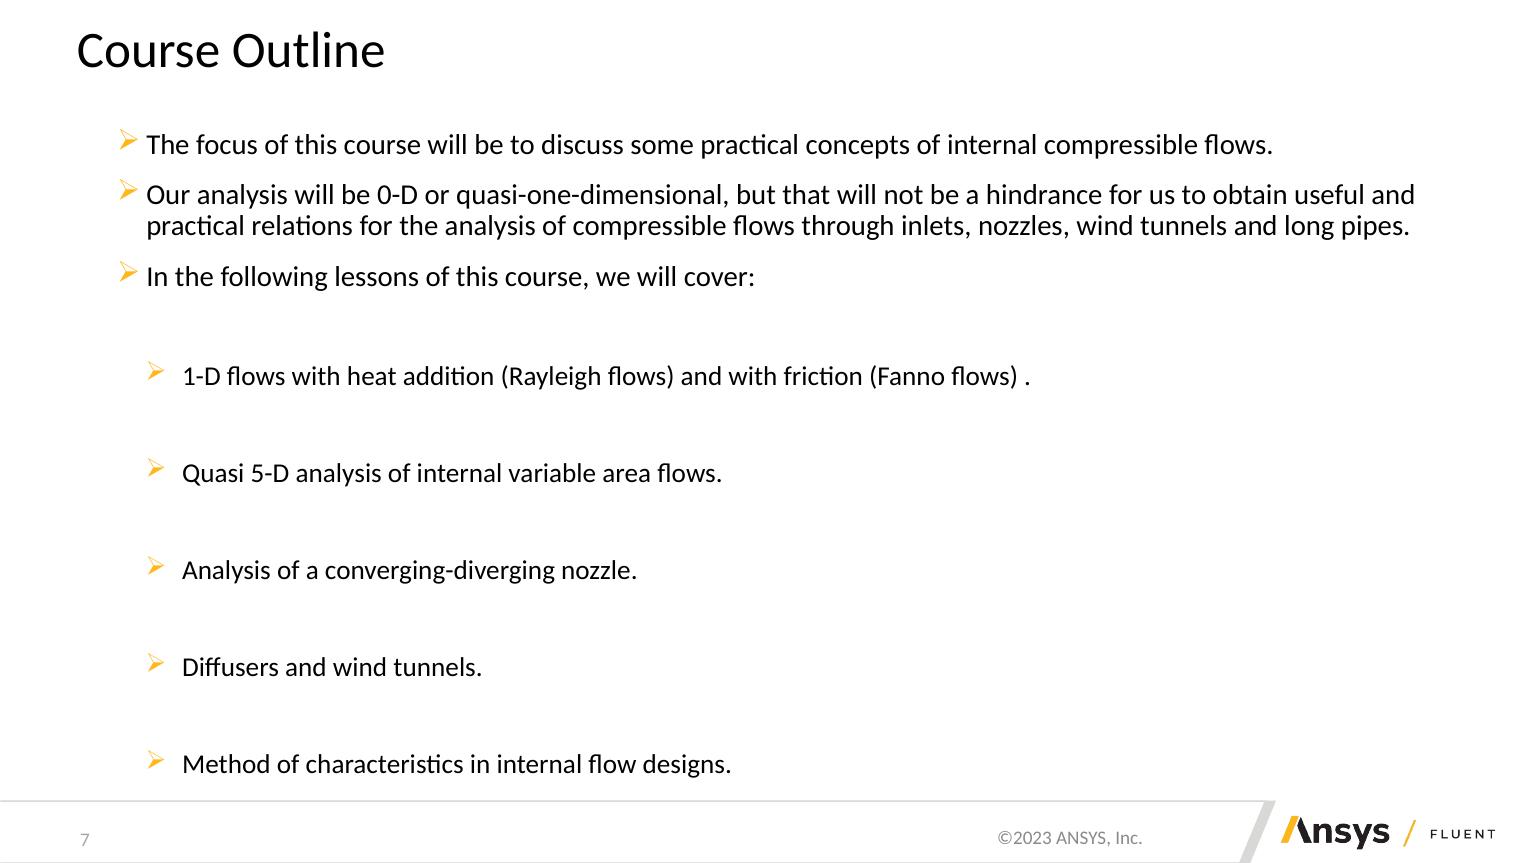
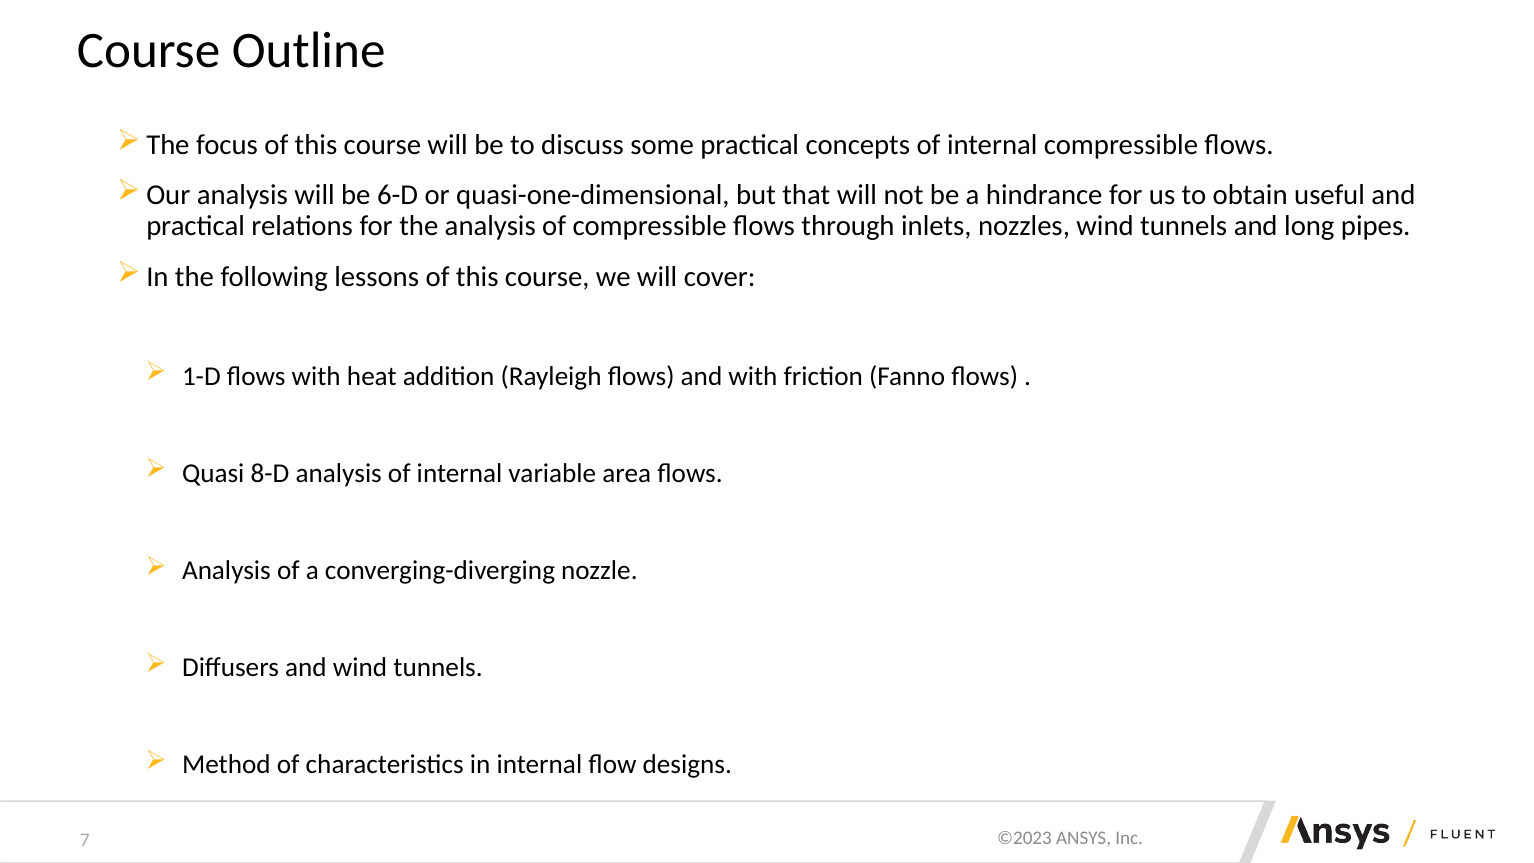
0-D: 0-D -> 6-D (398, 195)
5-D: 5-D -> 8-D (270, 473)
